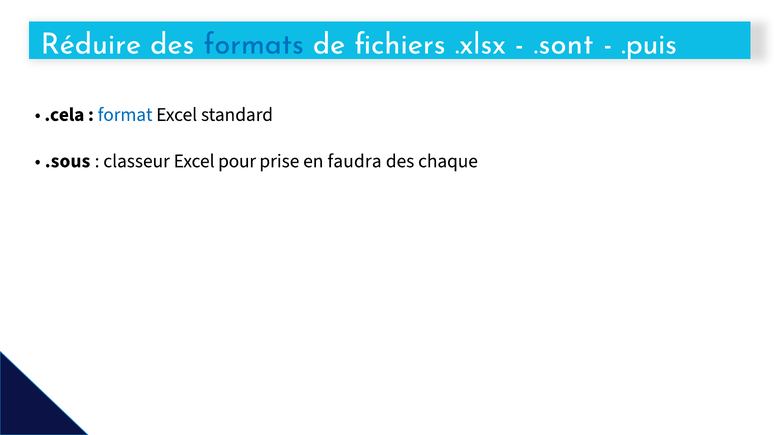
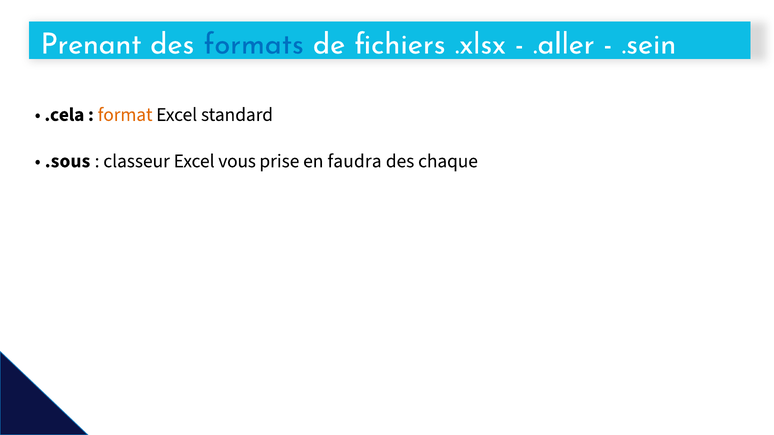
Réduire: Réduire -> Prenant (91, 44)
.sont: .sont -> .aller (564, 44)
.puis: .puis -> .sein (649, 44)
format colour: blue -> orange (125, 115)
pour: pour -> vous (237, 161)
